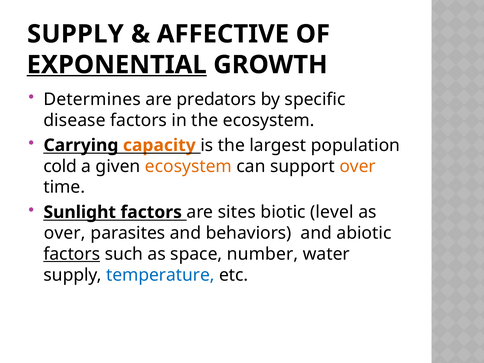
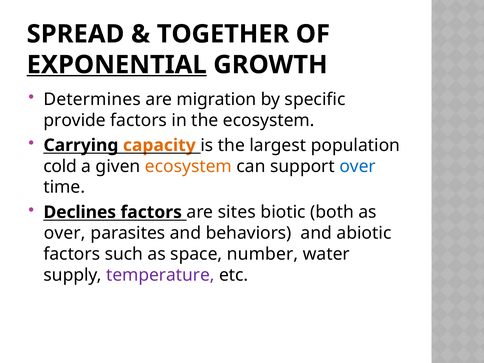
SUPPLY: SUPPLY -> SPREAD (75, 34)
AFFECTIVE: AFFECTIVE -> TOGETHER (223, 34)
predators: predators -> migration (217, 99)
disease: disease -> provide (75, 120)
over colour: orange -> blue (358, 166)
Sunlight: Sunlight -> Declines (80, 212)
level: level -> both (332, 212)
factors underline: present -> none (72, 254)
temperature colour: blue -> purple (160, 275)
